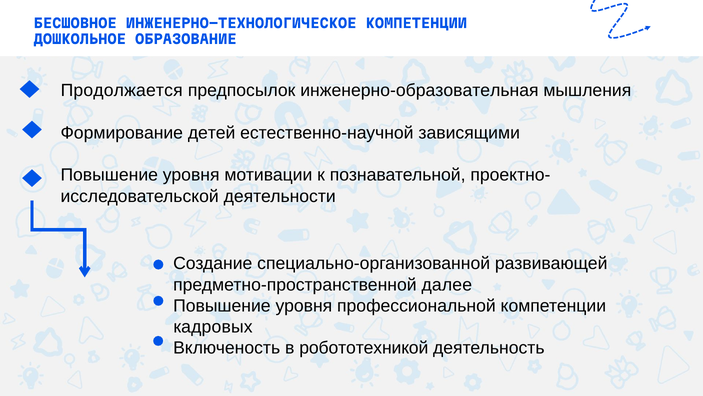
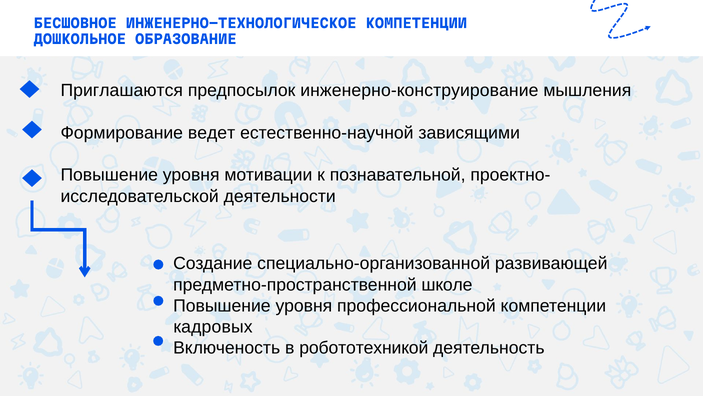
Продолжается: Продолжается -> Приглашаются (122, 90)
инженерно-образовательная: инженерно-образовательная -> инженерно-конструирование (419, 90)
детей: детей -> ведет (212, 133)
далее: далее -> школе (447, 284)
